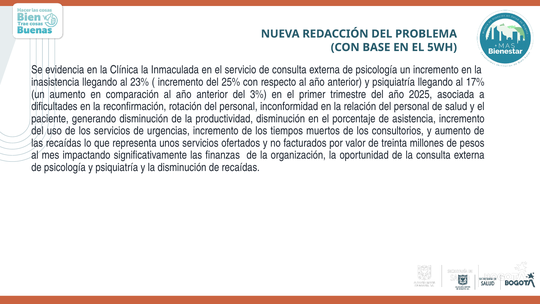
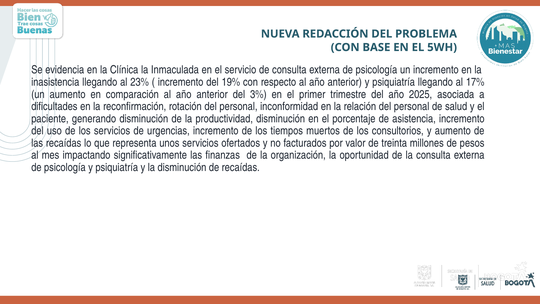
25%: 25% -> 19% (231, 82)
